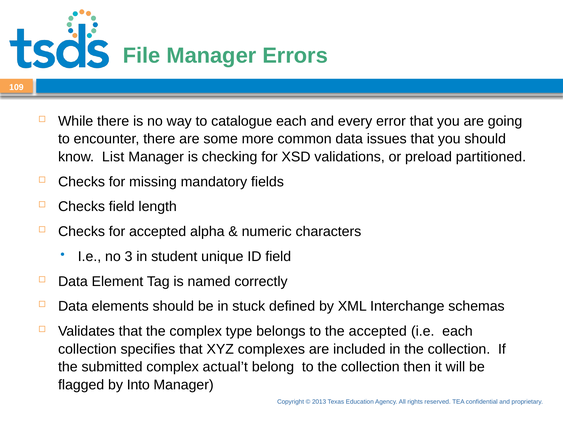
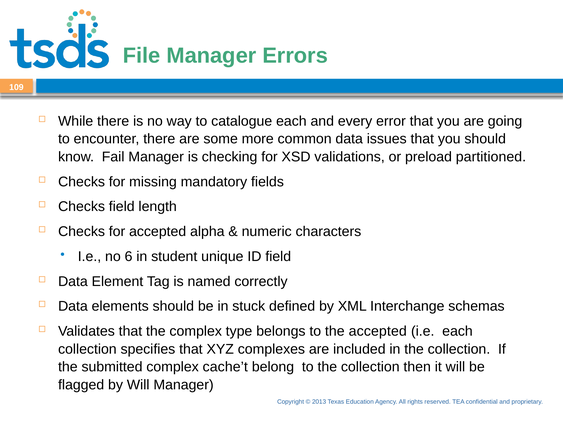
List: List -> Fail (113, 157)
3: 3 -> 6 (129, 257)
actual’t: actual’t -> cache’t (225, 367)
by Into: Into -> Will (138, 385)
